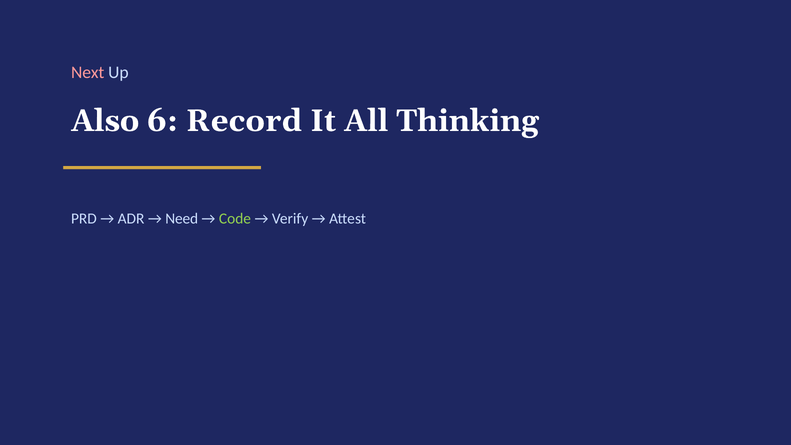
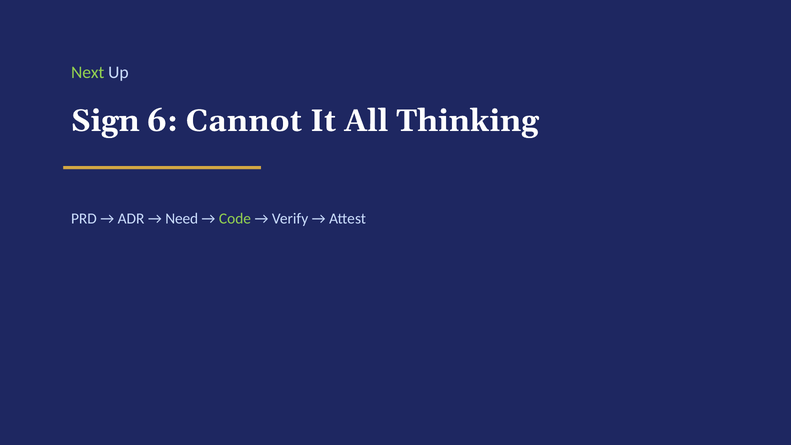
Next colour: pink -> light green (88, 72)
Also: Also -> Sign (105, 121)
Record: Record -> Cannot (244, 121)
